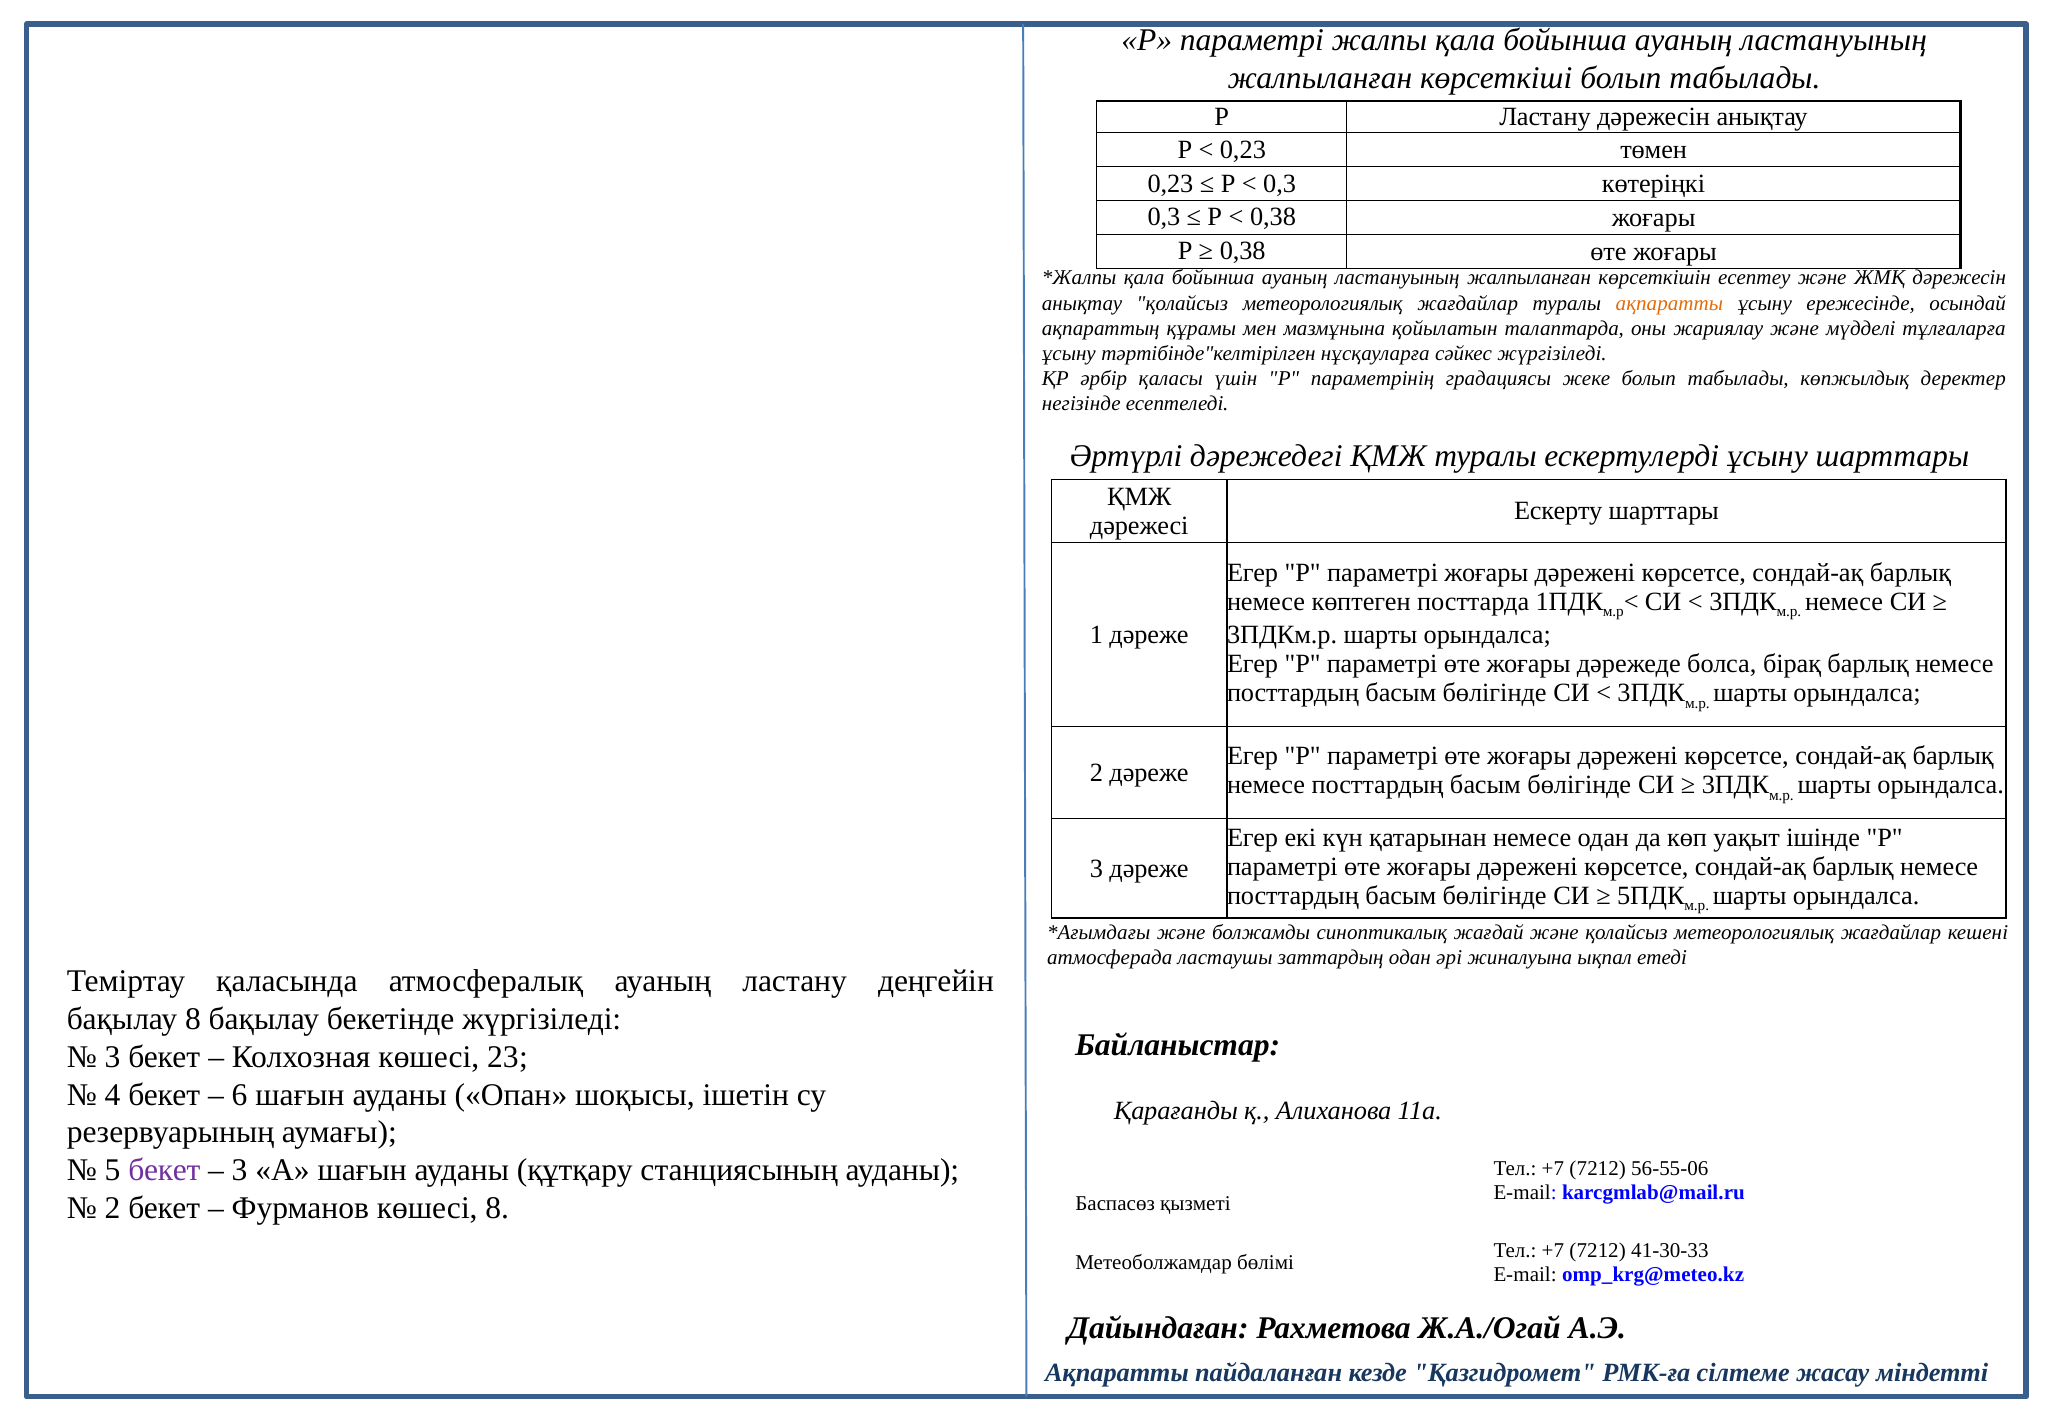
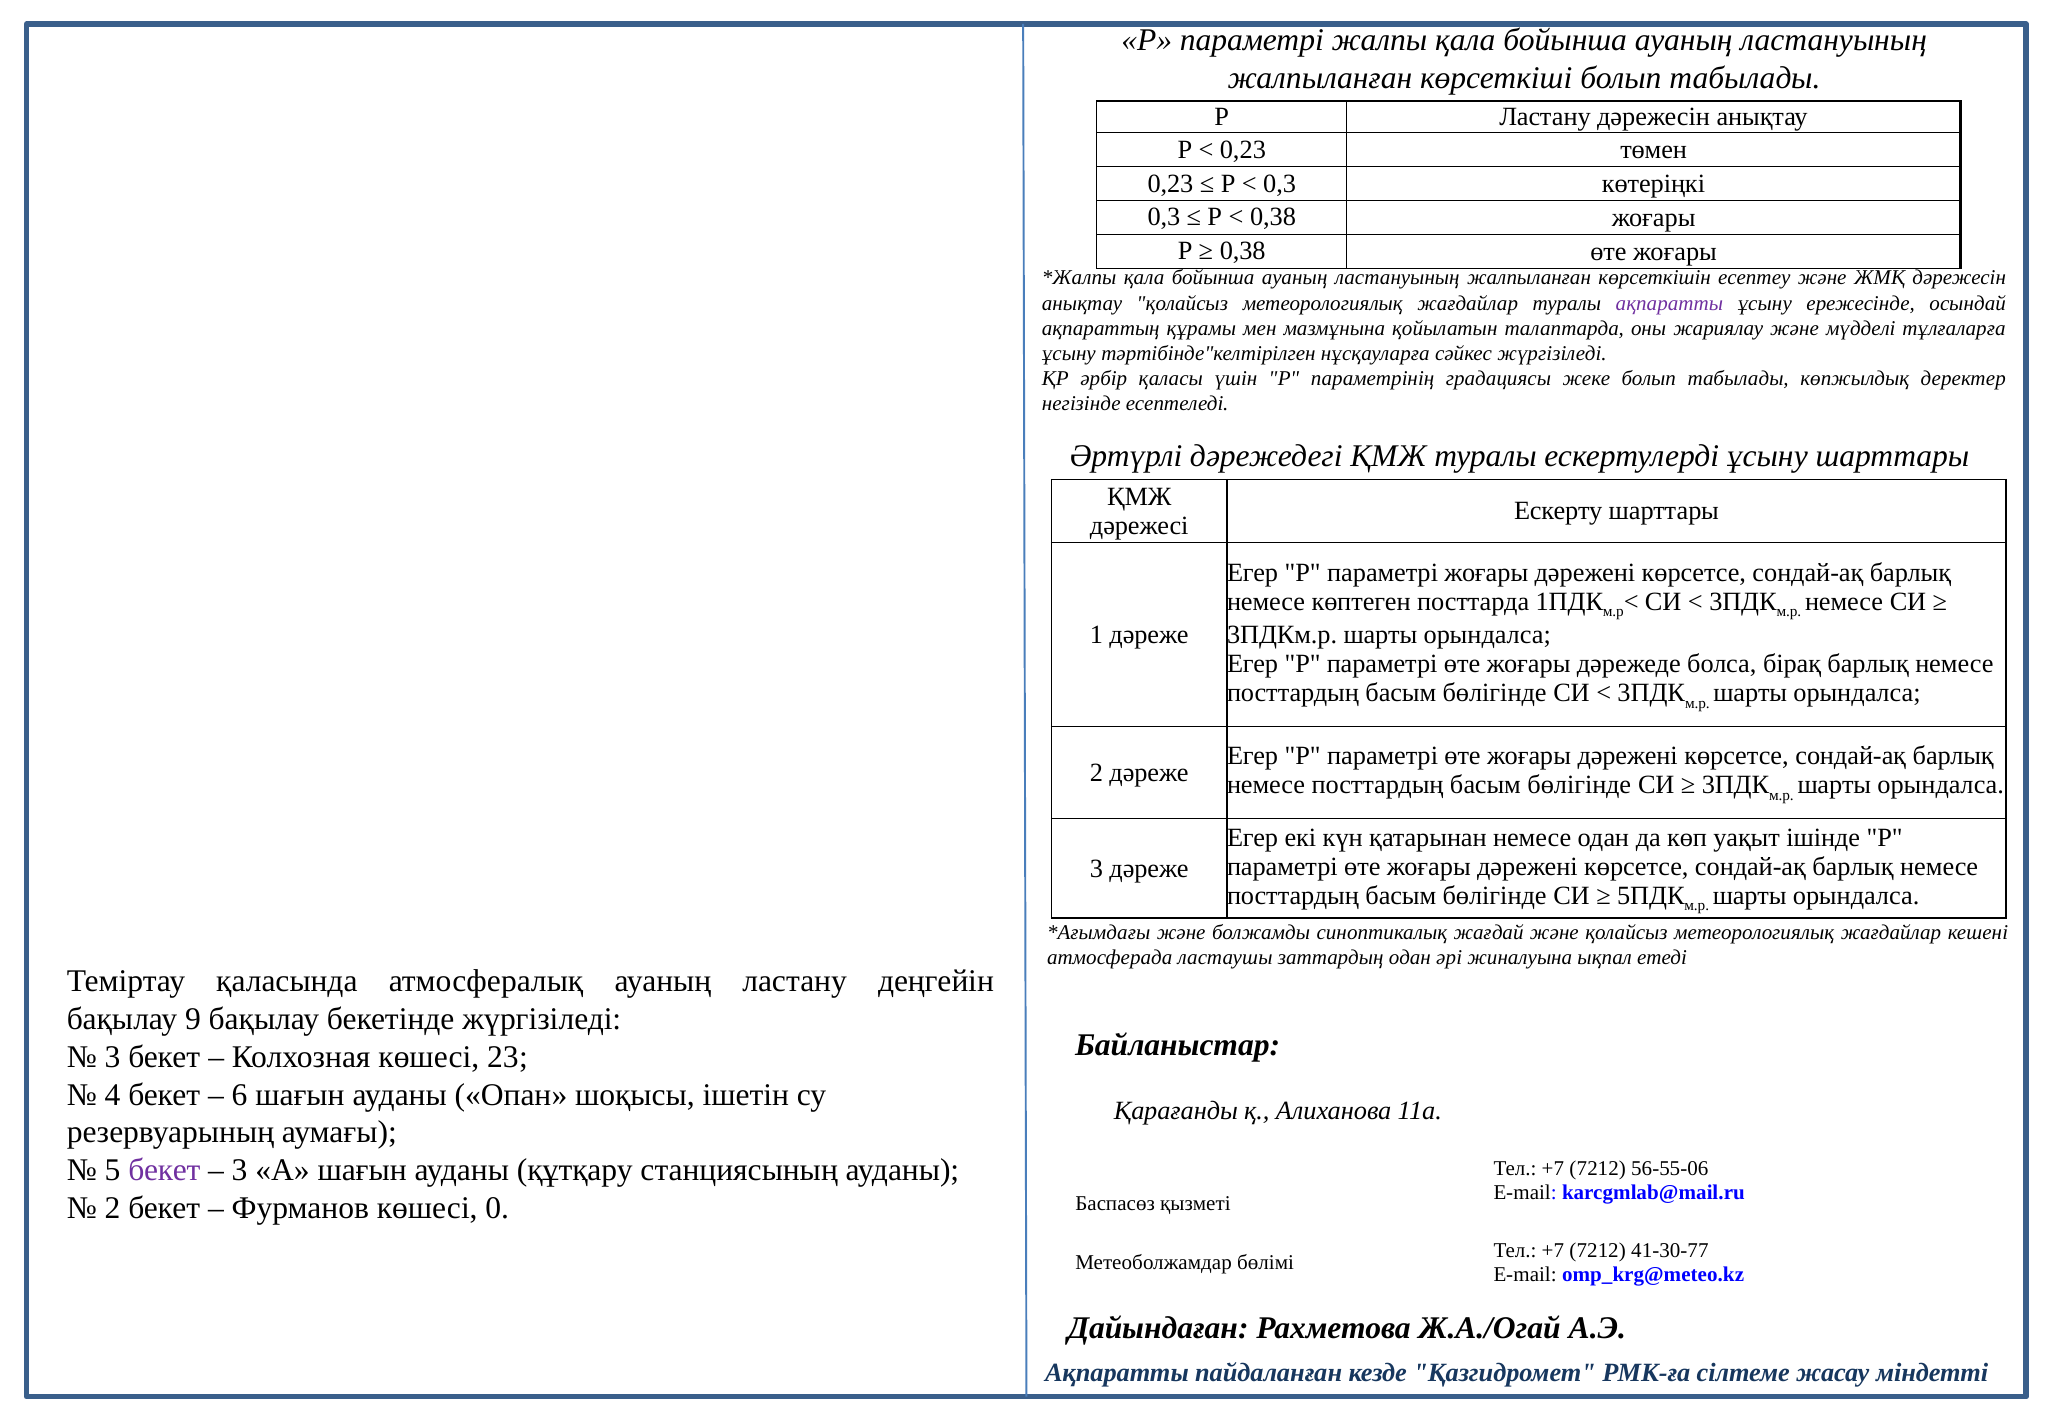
ақпаратты colour: orange -> purple (1669, 303)
бақылау 8: 8 -> 9 (193, 1019)
көшесі 8: 8 -> 0 (497, 1209)
41-30-33: 41-30-33 -> 41-30-77 (1670, 1251)
